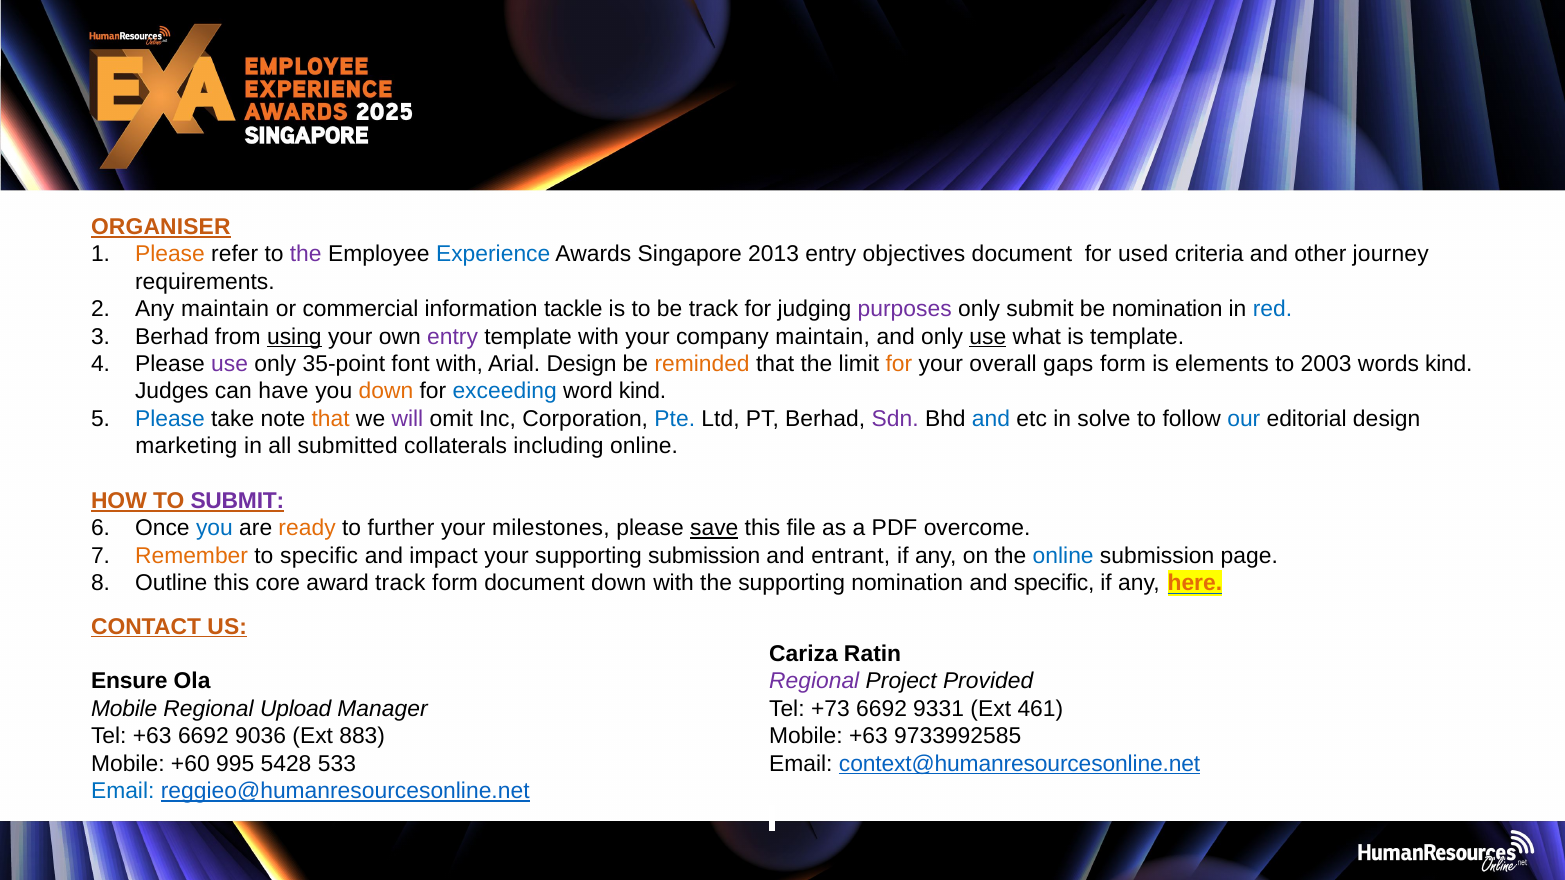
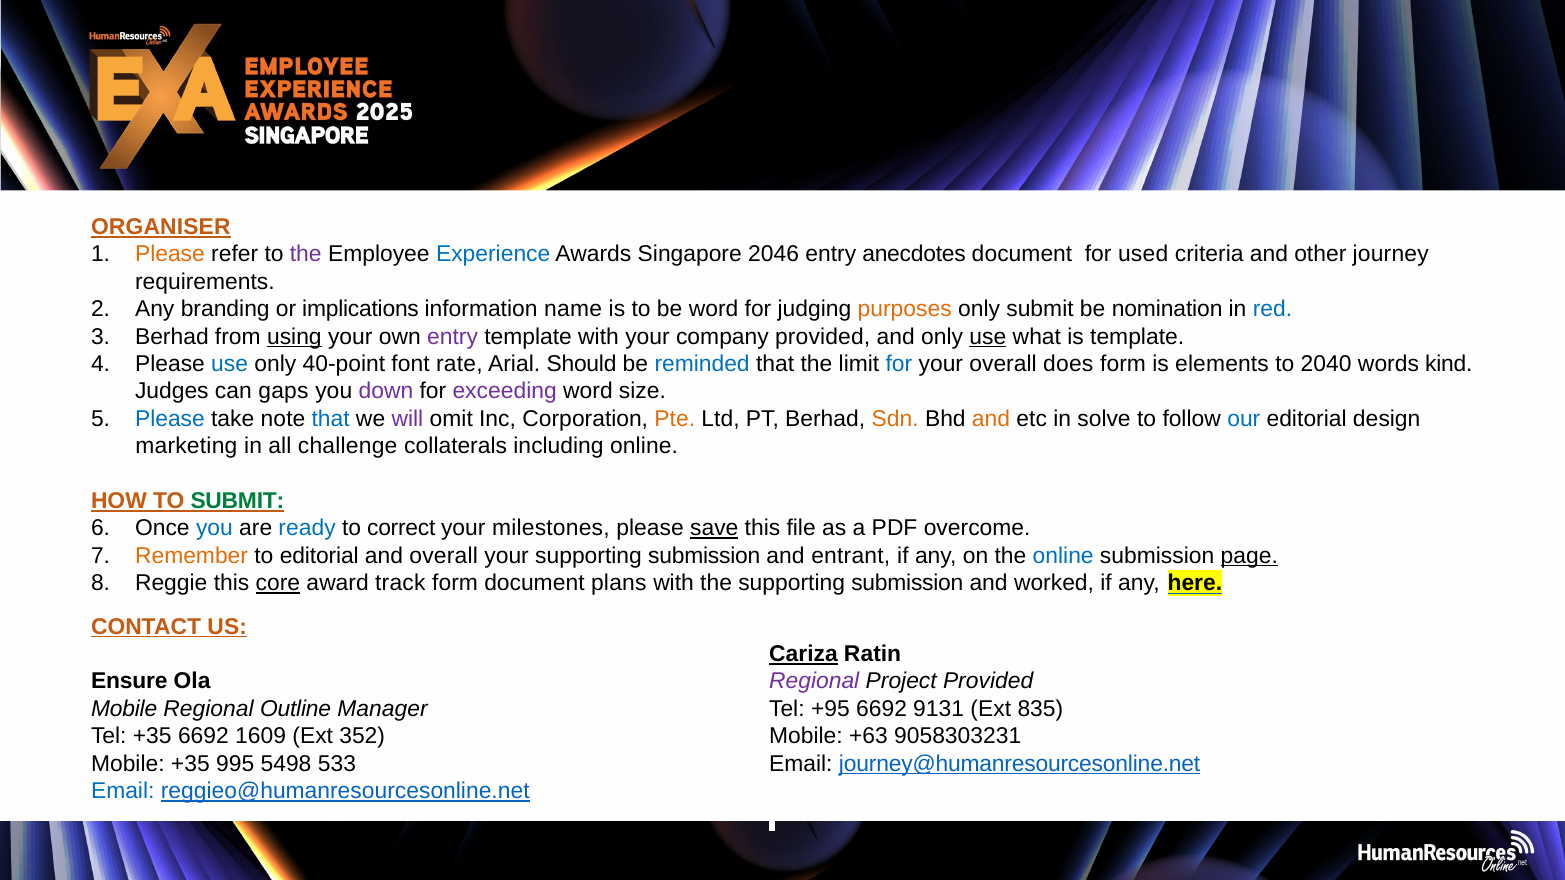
2013: 2013 -> 2046 (774, 254)
objectives: objectives -> anecdotes (914, 254)
Any maintain: maintain -> branding (225, 309)
commercial: commercial -> implications (361, 309)
tackle: tackle -> name (573, 309)
be track: track -> word (714, 309)
purposes colour: purple -> orange (905, 309)
company maintain: maintain -> provided (823, 337)
use colour: purple -> blue (230, 364)
35-point: 35-point -> 40-point (344, 364)
font with: with -> rate (459, 364)
Arial Design: Design -> Should (582, 364)
reminded colour: orange -> blue (702, 364)
for colour: orange -> blue (899, 364)
gaps: gaps -> does (1068, 364)
2003: 2003 -> 2040 (1326, 364)
have: have -> gaps (283, 391)
down colour: orange -> purple (386, 391)
exceeding colour: blue -> purple (505, 391)
word kind: kind -> size (642, 391)
that colour: orange -> blue (331, 419)
Pte colour: blue -> orange (675, 419)
Sdn colour: purple -> orange (895, 419)
and colour: blue -> orange (991, 419)
submitted: submitted -> challenge (348, 446)
SUBMIT colour: purple -> green (237, 501)
ready colour: orange -> blue (307, 528)
further: further -> correct (401, 528)
to specific: specific -> editorial (319, 556)
and impact: impact -> overall (444, 556)
page underline: none -> present (1249, 556)
Outline: Outline -> Reggie (171, 583)
core underline: none -> present (278, 583)
document down: down -> plans (619, 583)
the supporting nomination: nomination -> submission (907, 583)
and specific: specific -> worked (1054, 583)
here colour: orange -> black (1195, 583)
Cariza underline: none -> present (803, 654)
Upload: Upload -> Outline (296, 709)
+73: +73 -> +95 (830, 709)
9331: 9331 -> 9131 (939, 709)
461: 461 -> 835 (1040, 709)
Tel +63: +63 -> +35 (152, 736)
9036: 9036 -> 1609 (261, 736)
883: 883 -> 352 (362, 736)
9733992585: 9733992585 -> 9058303231 (958, 736)
Mobile +60: +60 -> +35 (190, 764)
5428: 5428 -> 5498 (286, 764)
context@humanresourcesonline.net: context@humanresourcesonline.net -> journey@humanresourcesonline.net (1020, 764)
